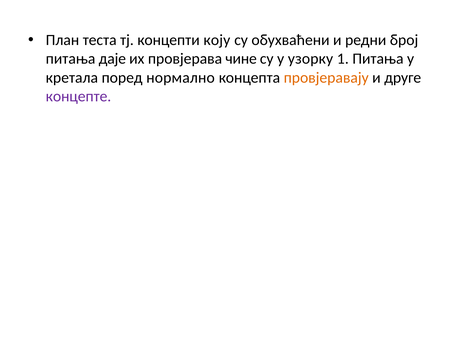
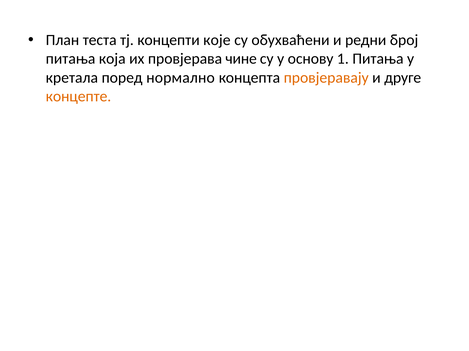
коју: коју -> које (217, 40)
даје: даје -> која (112, 59)
узорку: узорку -> основу (311, 59)
концепте colour: purple -> orange (78, 96)
